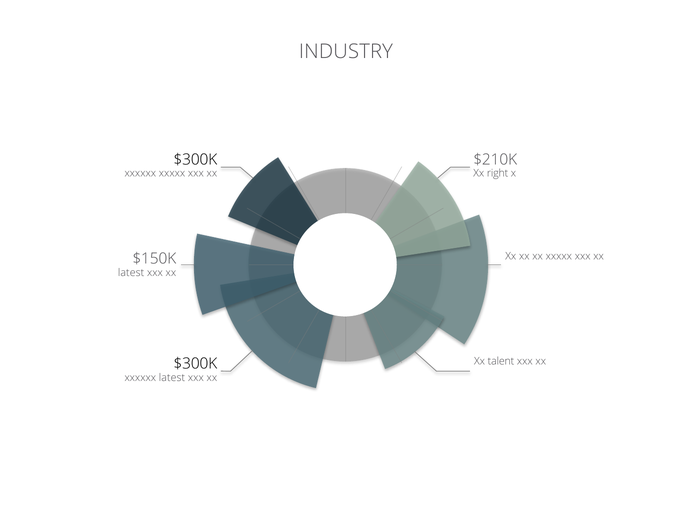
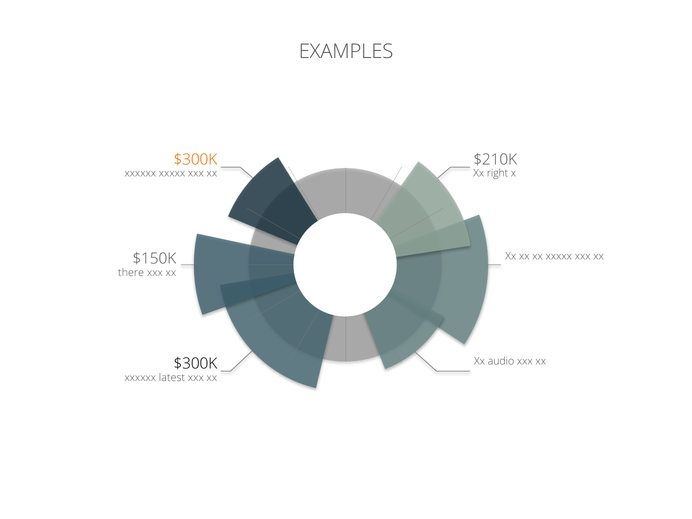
INDUSTRY: INDUSTRY -> EXAMPLES (346, 52)
$300K colour: black -> orange (195, 159)
latest: latest -> there (131, 273)
talent: talent -> audio (501, 361)
